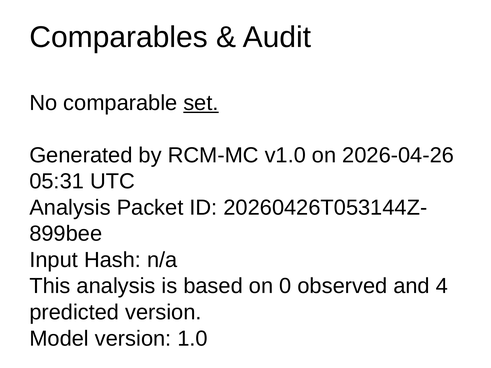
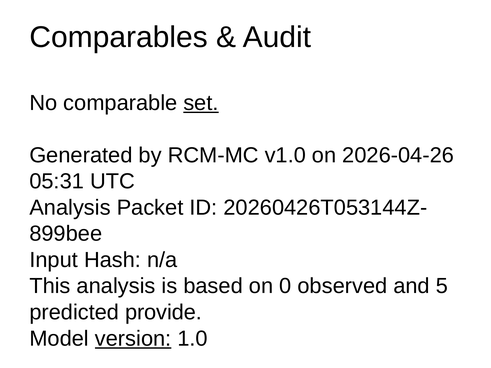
4: 4 -> 5 (442, 286)
predicted version: version -> provide (163, 313)
version underline: none -> present (133, 339)
